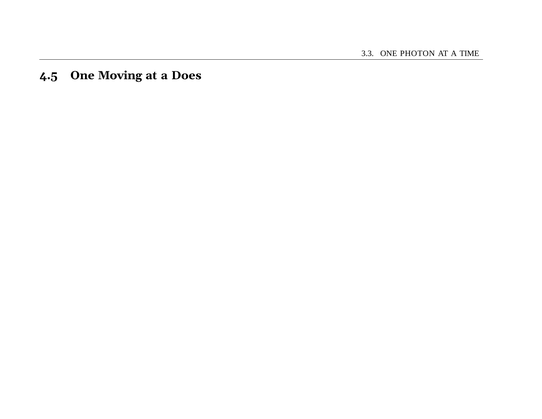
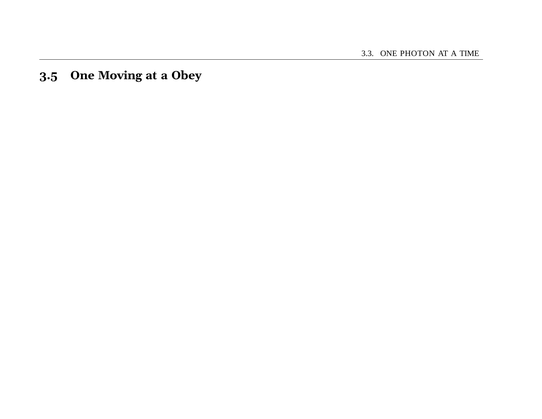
4.5: 4.5 -> 3.5 (48, 75)
Does: Does -> Obey (186, 75)
